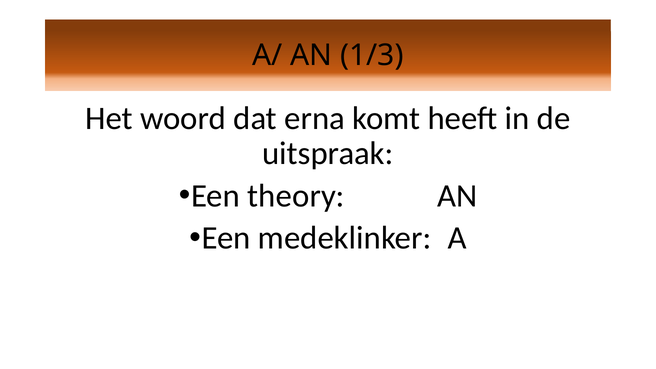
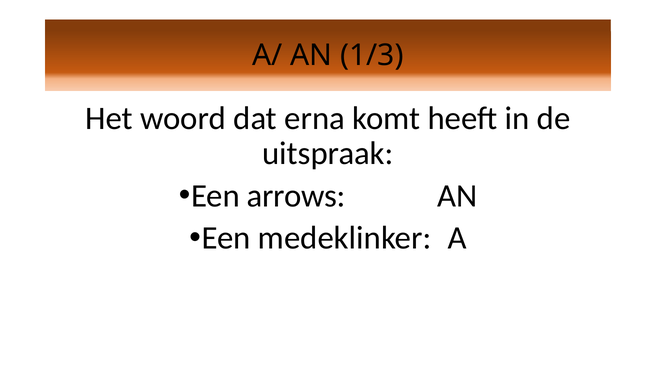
theory: theory -> arrows (296, 196)
